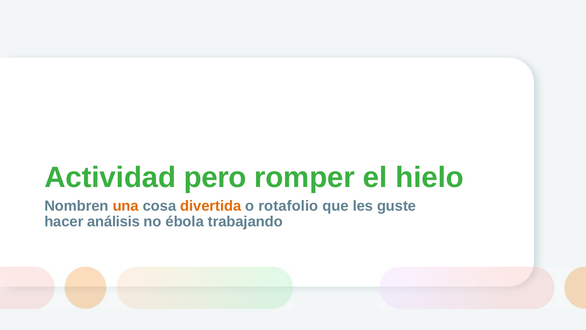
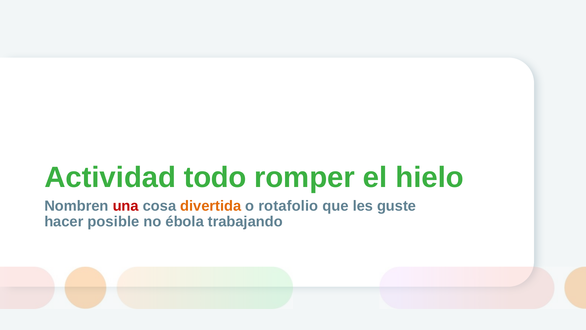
pero: pero -> todo (215, 177)
una colour: orange -> red (126, 206)
análisis: análisis -> posible (113, 221)
